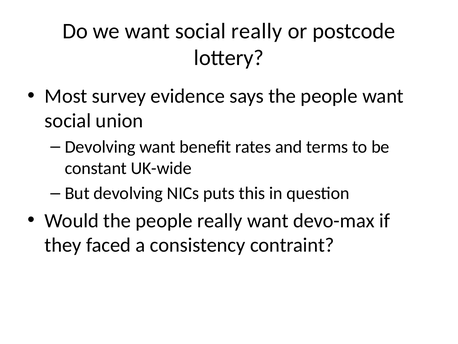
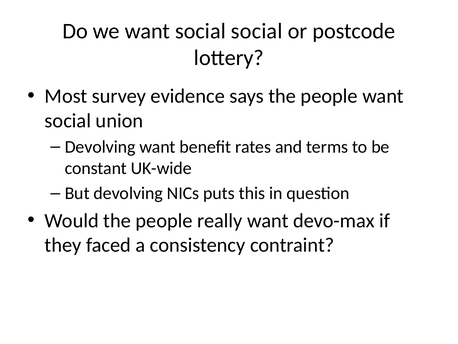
social really: really -> social (257, 31)
